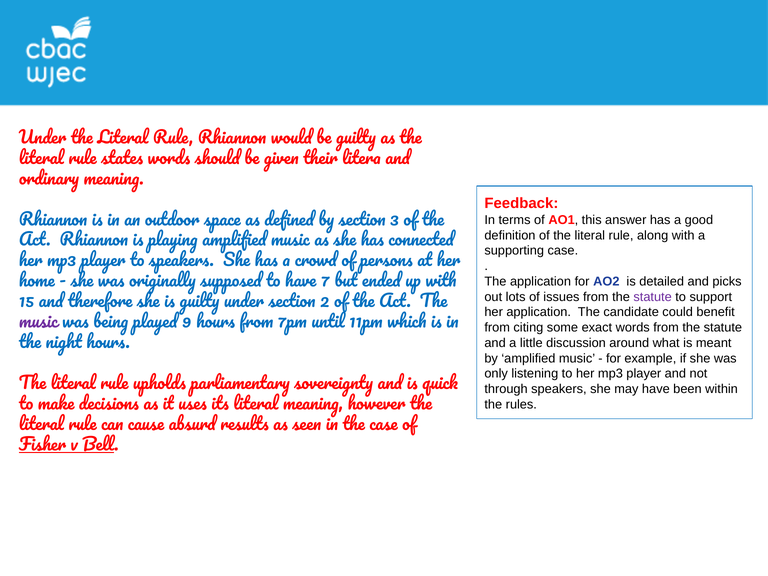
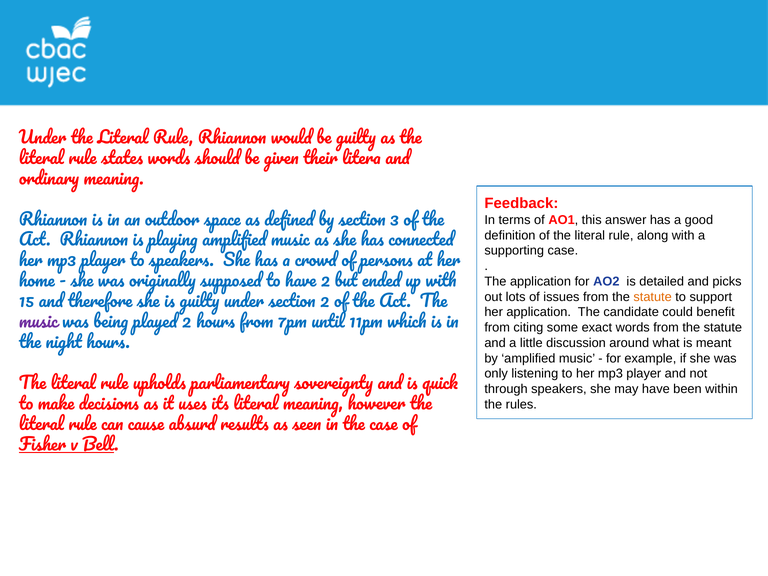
have 7: 7 -> 2 (325, 281)
statute colour: purple -> orange (653, 297)
played 9: 9 -> 2 (187, 322)
